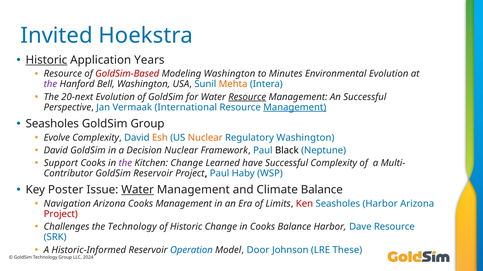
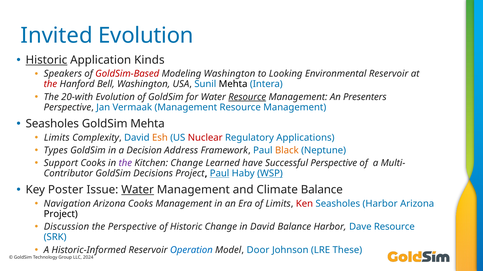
Invited Hoekstra: Hoekstra -> Evolution (146, 36)
Years: Years -> Kinds (149, 60)
Resource: Resource -> Speakers (63, 74)
Minutes: Minutes -> Looking (286, 74)
Environmental Evolution: Evolution -> Reservoir (389, 74)
the colour: purple -> red (50, 84)
Mehta colour: orange -> black (233, 84)
20-next: 20-next -> 20-with (77, 97)
An Successful: Successful -> Presenters (365, 97)
Vermaak International: International -> Management (186, 108)
Management underline: present -> none (295, 108)
GoldSim Group: Group -> Mehta (148, 124)
Evolve: Evolve -> Limits (57, 138)
Nuclear colour: orange -> red (205, 138)
Regulatory Washington: Washington -> Applications (305, 138)
David: David -> Types (56, 151)
Decision Nuclear: Nuclear -> Address (181, 151)
Black colour: black -> orange (287, 151)
Successful Complexity: Complexity -> Perspective (334, 164)
GoldSim Reservoir: Reservoir -> Decisions (153, 174)
Paul underline: none -> present (220, 174)
WSP underline: none -> present (270, 174)
Project colour: red -> black (61, 215)
Challenges: Challenges -> Discussion (67, 227)
the Technology: Technology -> Perspective (132, 227)
in Cooks: Cooks -> David (262, 227)
